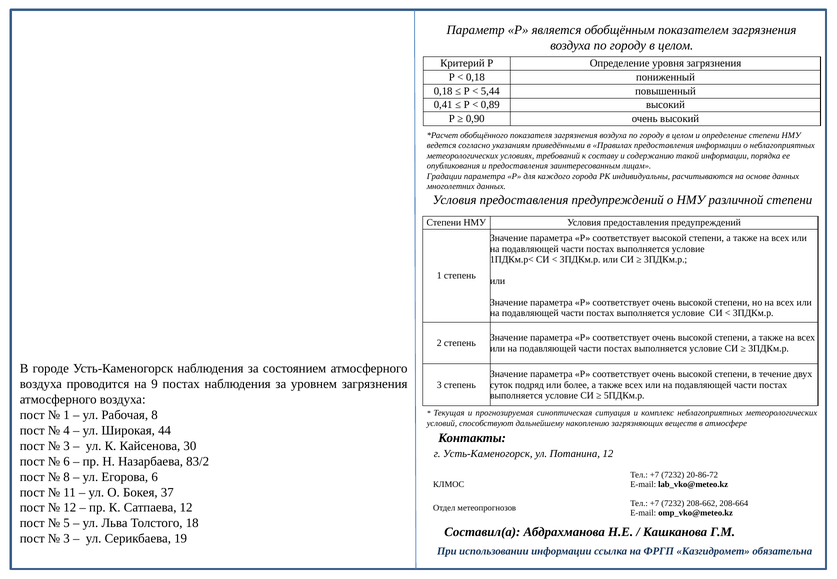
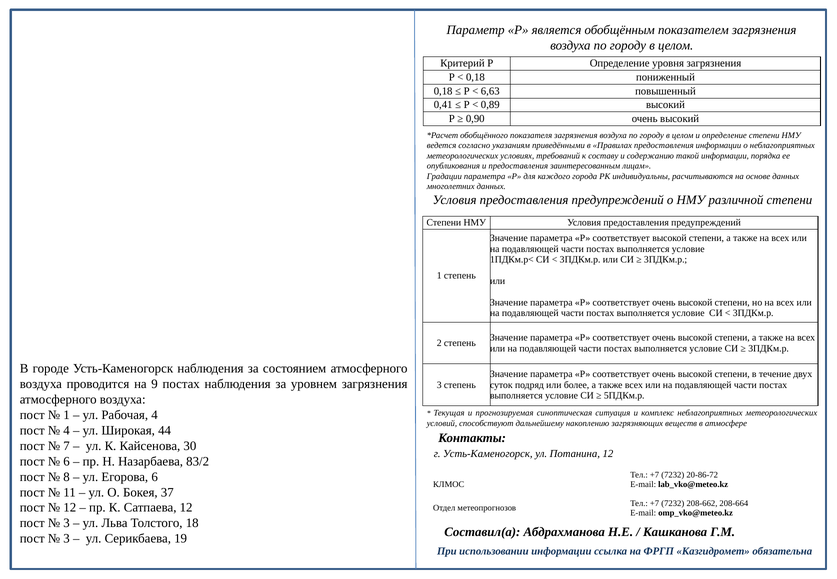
5,44: 5,44 -> 6,63 (490, 91)
Рабочая 8: 8 -> 4 (155, 415)
3: 3 -> 7 (67, 446)
5: 5 -> 3 (67, 524)
